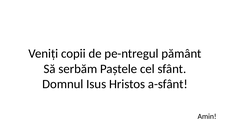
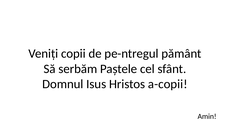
a-sfânt: a-sfânt -> a-copii (168, 84)
